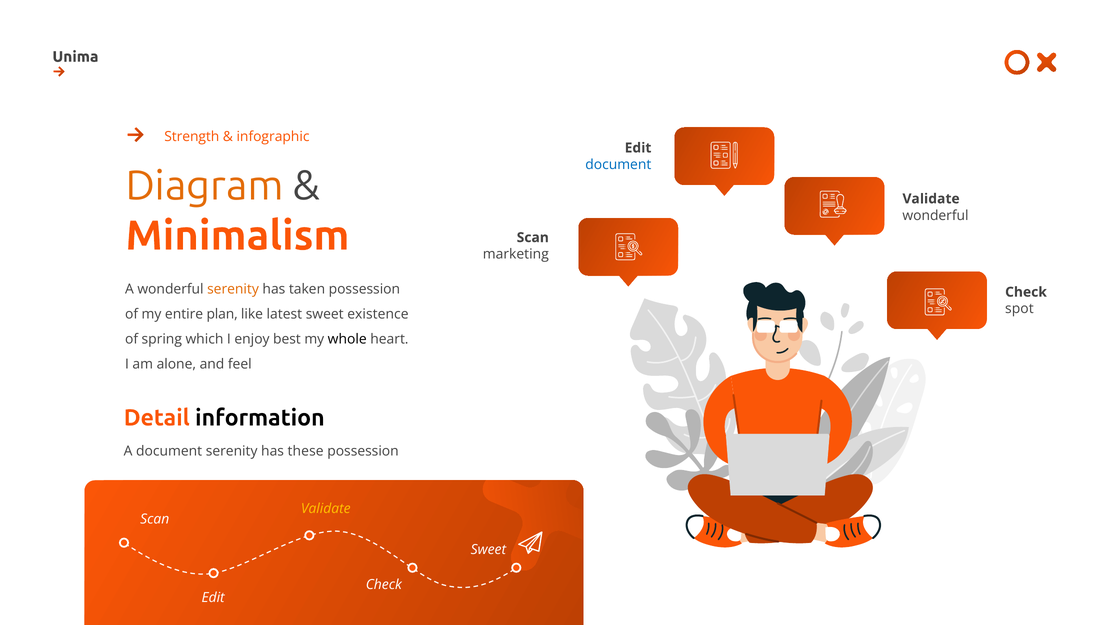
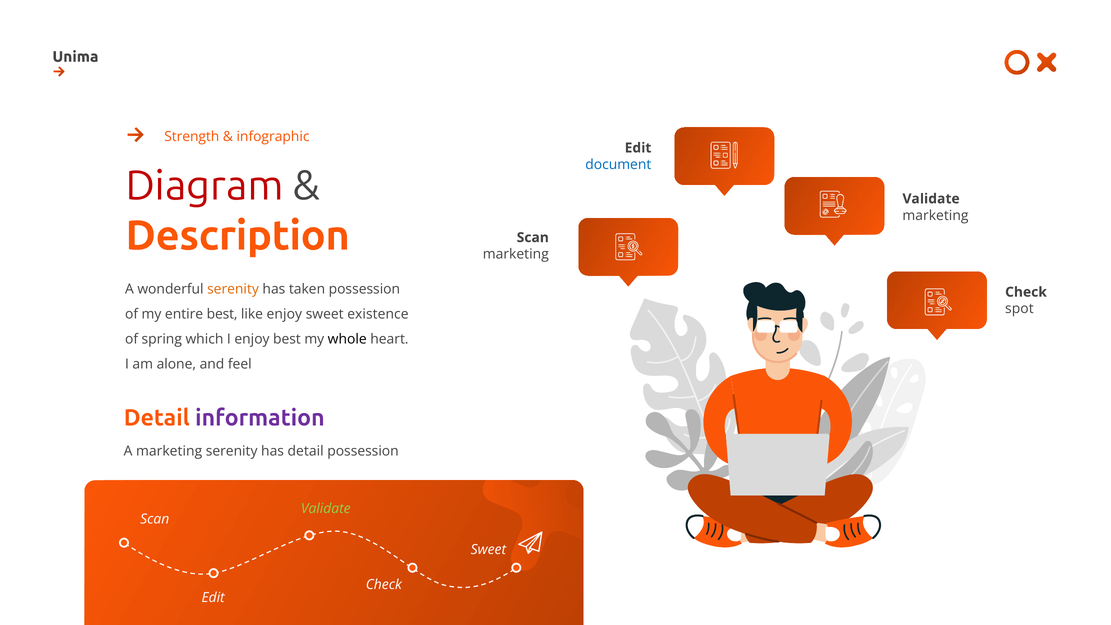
Diagram colour: orange -> red (205, 186)
wonderful: wonderful -> marketing (935, 215)
Minimalism: Minimalism -> Description (238, 236)
entire plan: plan -> best (222, 314)
like latest: latest -> enjoy (284, 314)
information colour: black -> purple (260, 418)
A document: document -> marketing (169, 451)
has these: these -> detail (306, 451)
Validate colour: yellow -> light green (326, 508)
